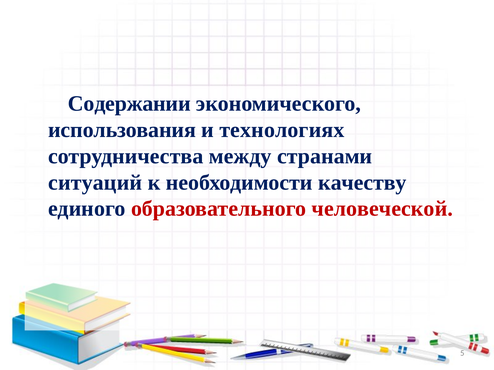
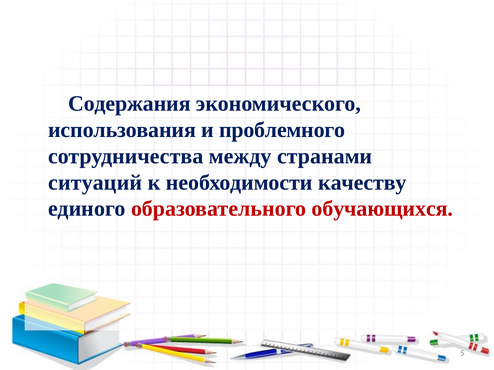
Содержании: Содержании -> Содержания (129, 104)
технологиях: технологиях -> проблемного (282, 130)
человеческой: человеческой -> обучающихся (382, 209)
